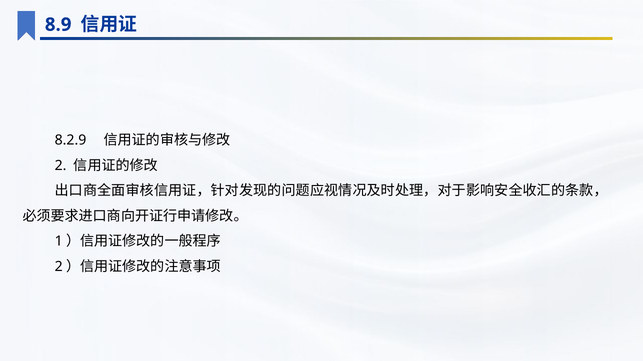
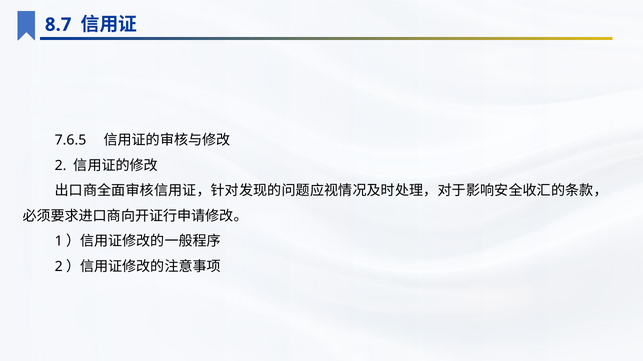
8.9: 8.9 -> 8.7 (58, 25)
8.2.9: 8.2.9 -> 7.6.5 (71, 140)
